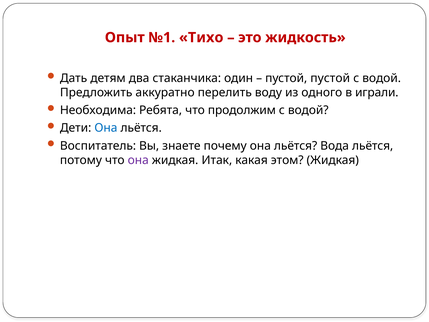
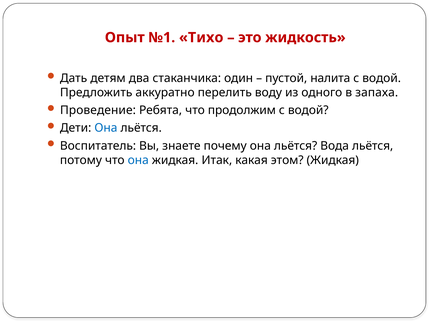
пустой пустой: пустой -> налита (330, 78)
играли: играли -> запаха (377, 92)
Необходима: Необходима -> Проведение (98, 110)
она colour: purple -> blue (138, 160)
